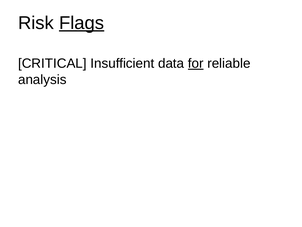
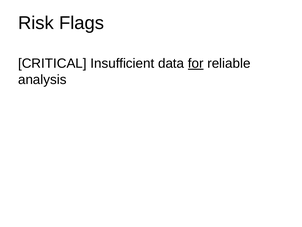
Flags underline: present -> none (82, 23)
